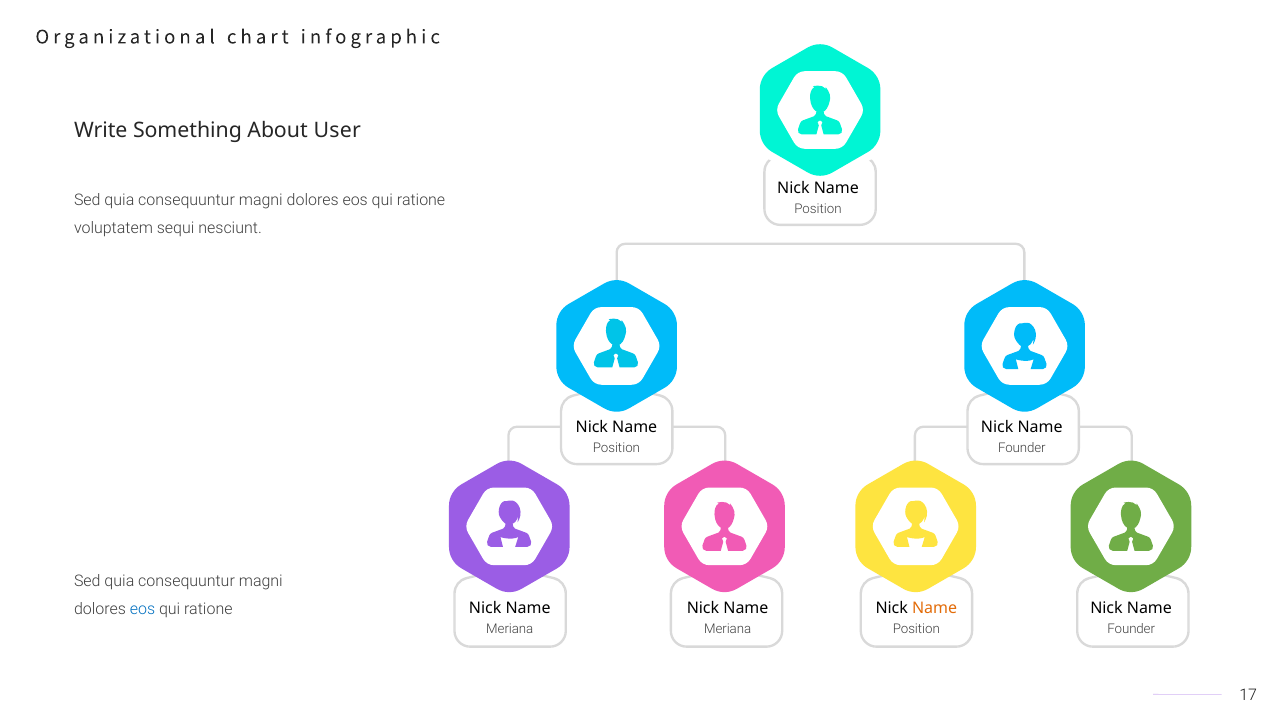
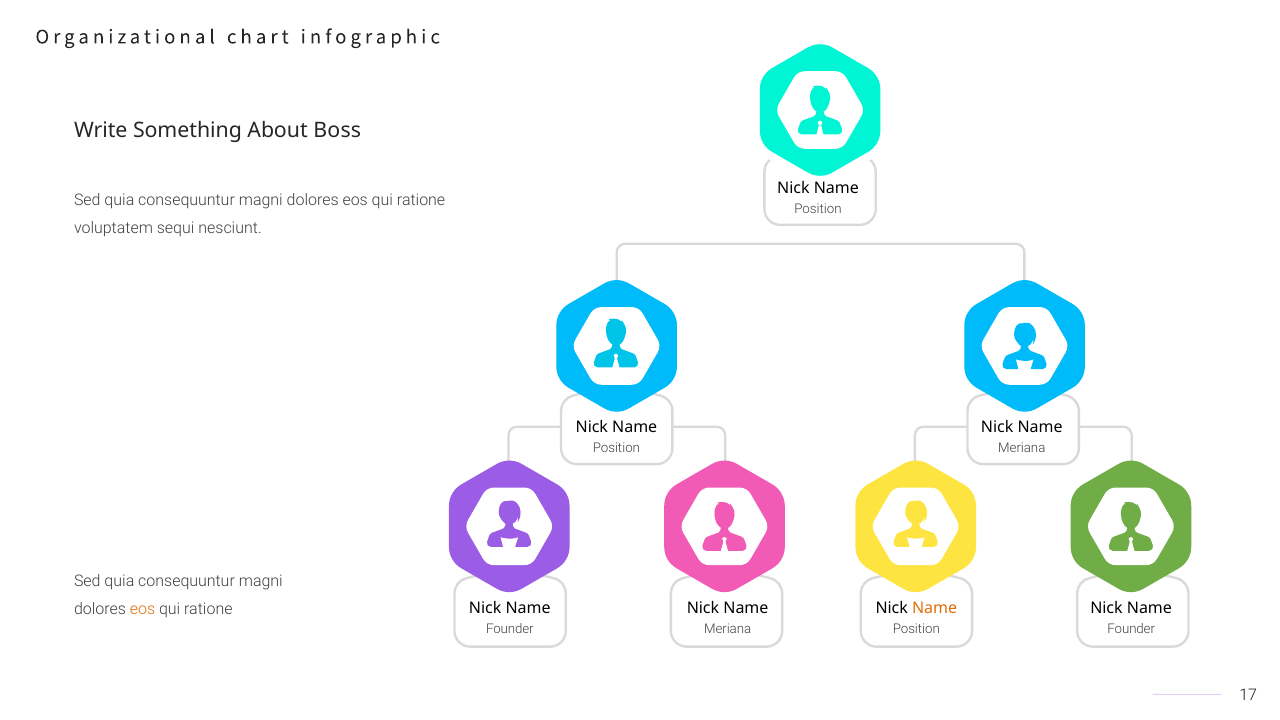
User: User -> Boss (337, 131)
Founder: Founder -> Meriana (1022, 448)
eos colour: blue -> orange (142, 610)
Meriana: Meriana -> Founder (510, 629)
